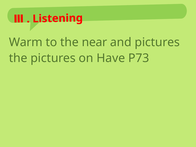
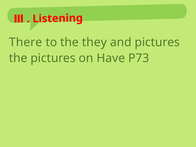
Warm: Warm -> There (26, 42)
near: near -> they (94, 42)
